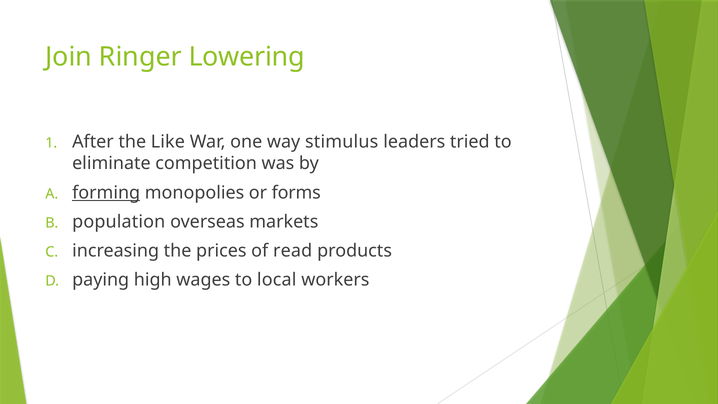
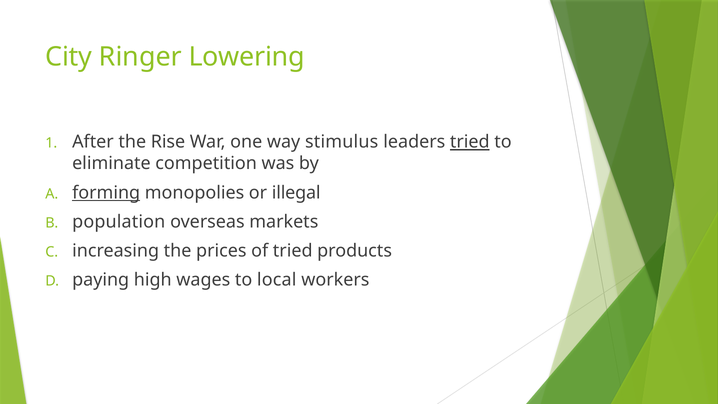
Join: Join -> City (69, 57)
Like: Like -> Rise (168, 142)
tried underline: none -> present (470, 142)
forms: forms -> illegal (296, 193)
of read: read -> tried (293, 251)
